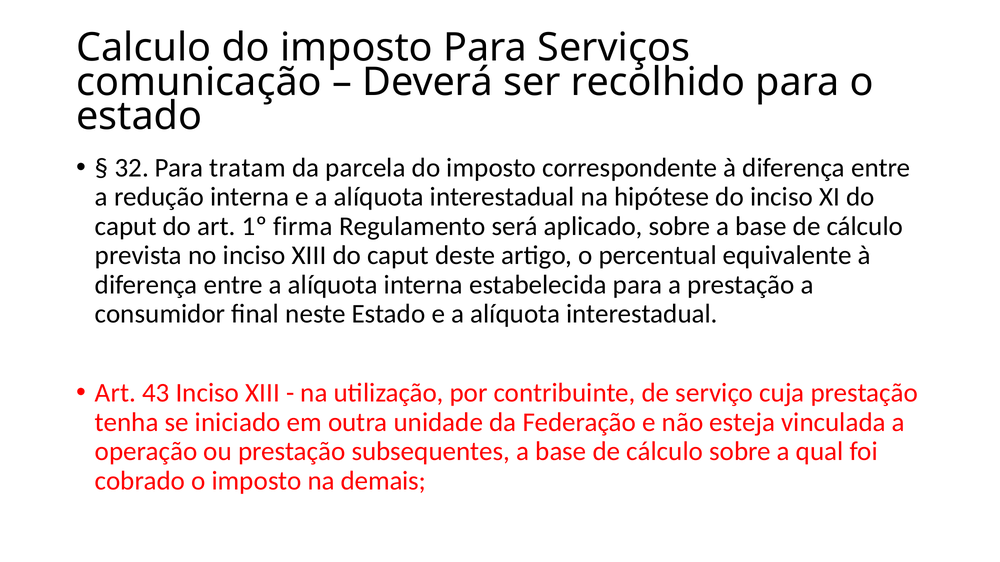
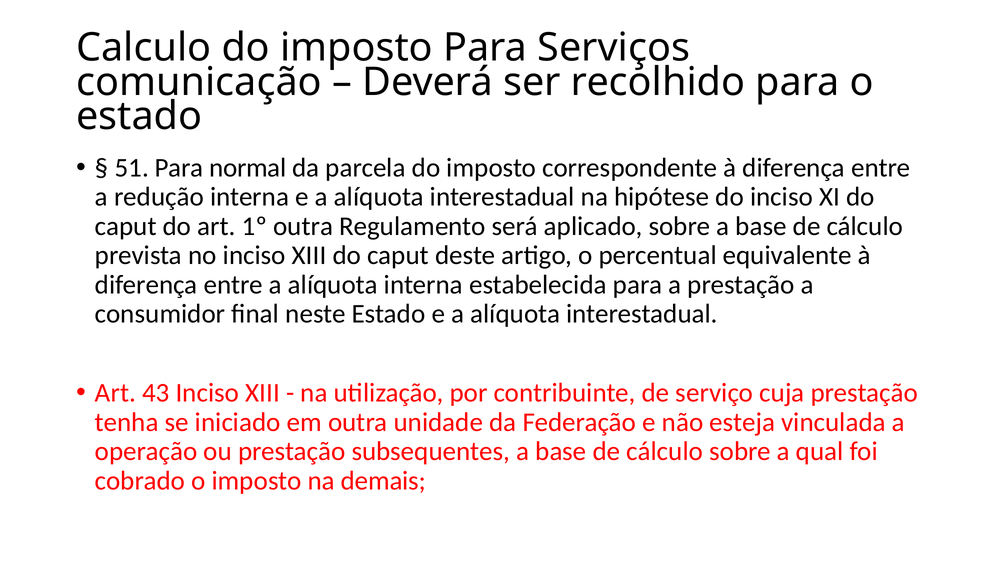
32: 32 -> 51 (132, 168)
tratam: tratam -> normal (248, 168)
1º firma: firma -> outra (303, 226)
